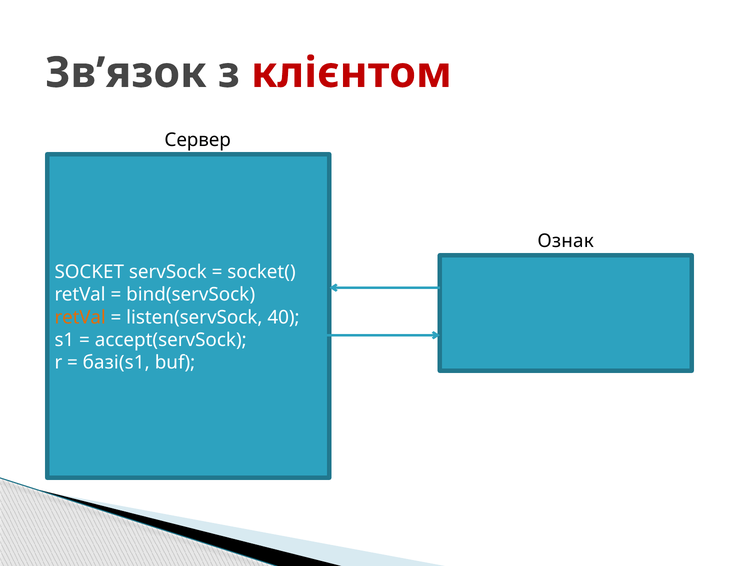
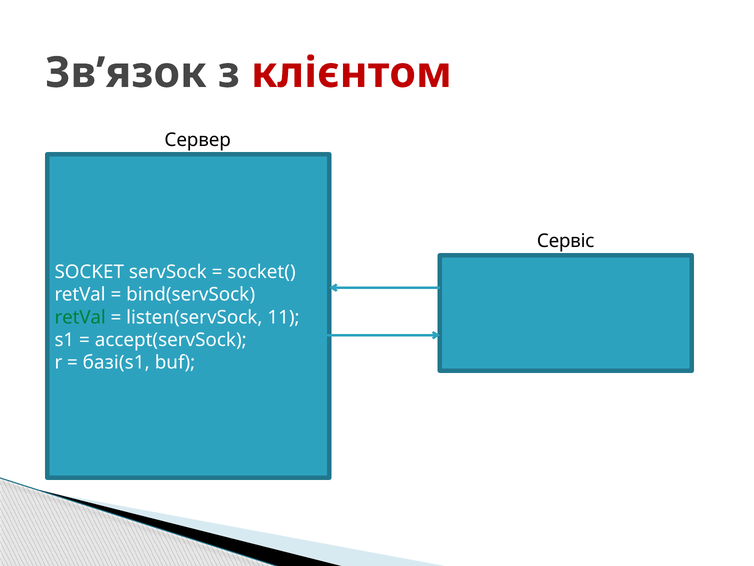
Ознак: Ознак -> Сервіс (566, 241)
retVal colour: orange -> green (80, 317)
40: 40 -> 11 (284, 317)
